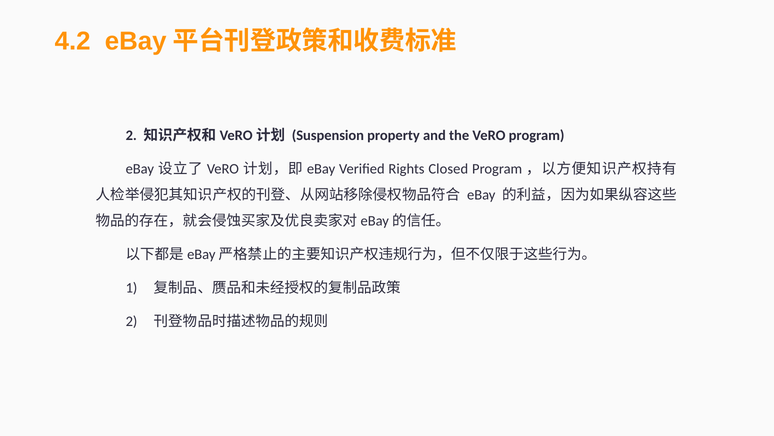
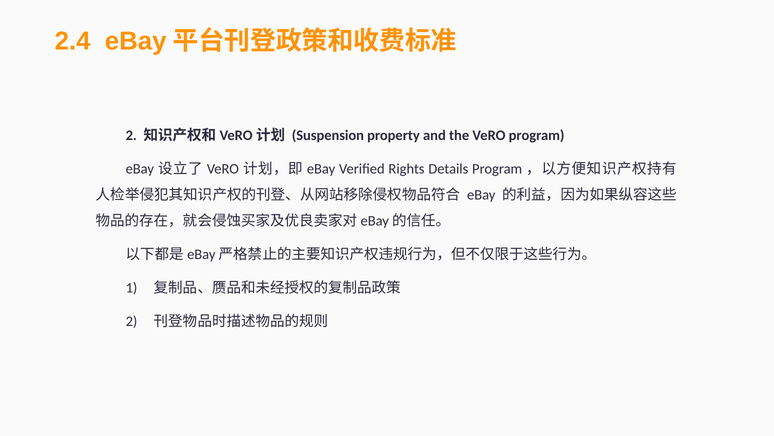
4.2: 4.2 -> 2.4 (73, 41)
Closed: Closed -> Details (448, 169)
